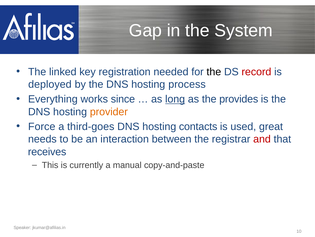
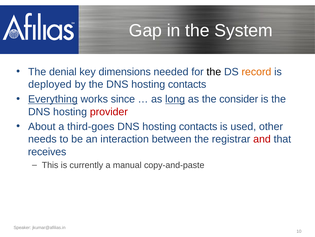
linked: linked -> denial (63, 72)
registration: registration -> dimensions (125, 72)
record colour: red -> orange (256, 72)
the DNS hosting process: process -> contacts (187, 84)
Everything underline: none -> present (53, 99)
provides: provides -> consider (239, 99)
provider colour: orange -> red (109, 112)
Force: Force -> About (42, 126)
great: great -> other (271, 126)
